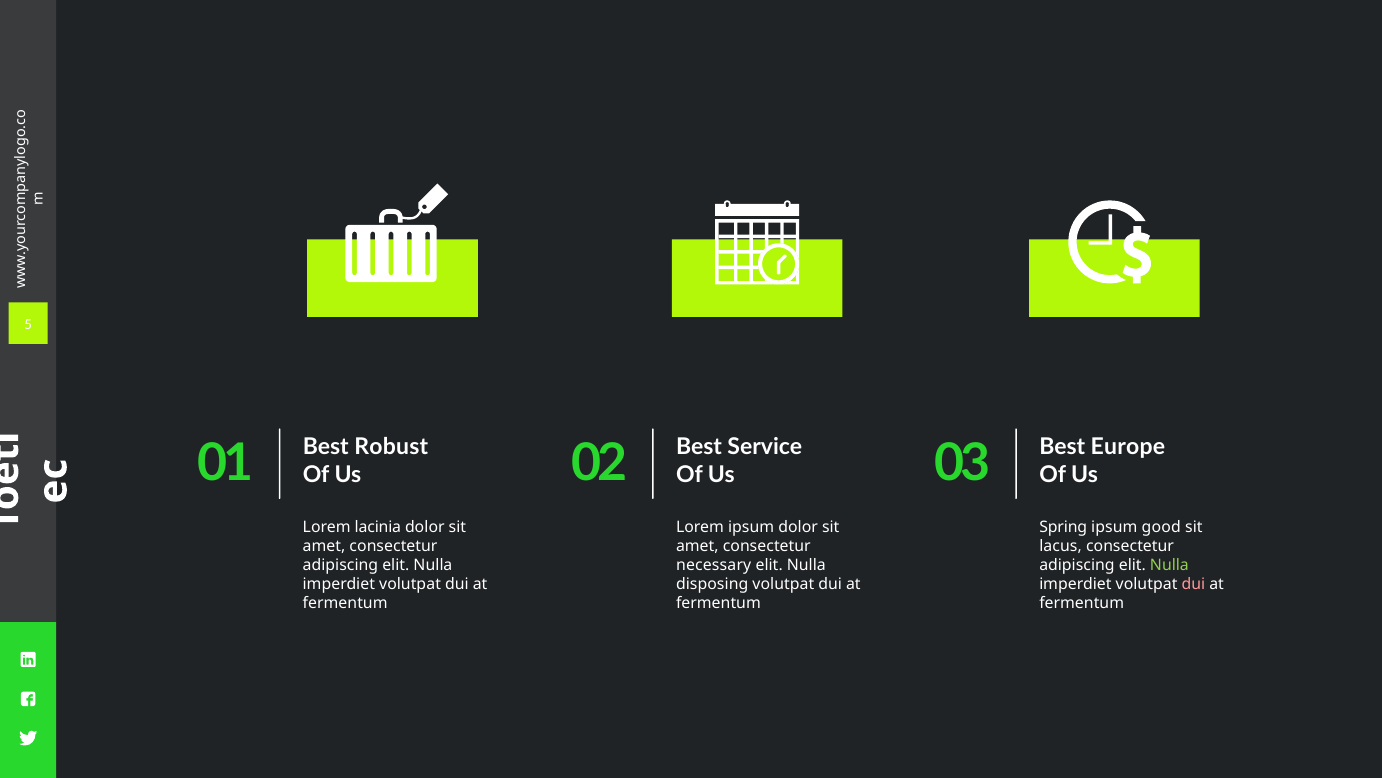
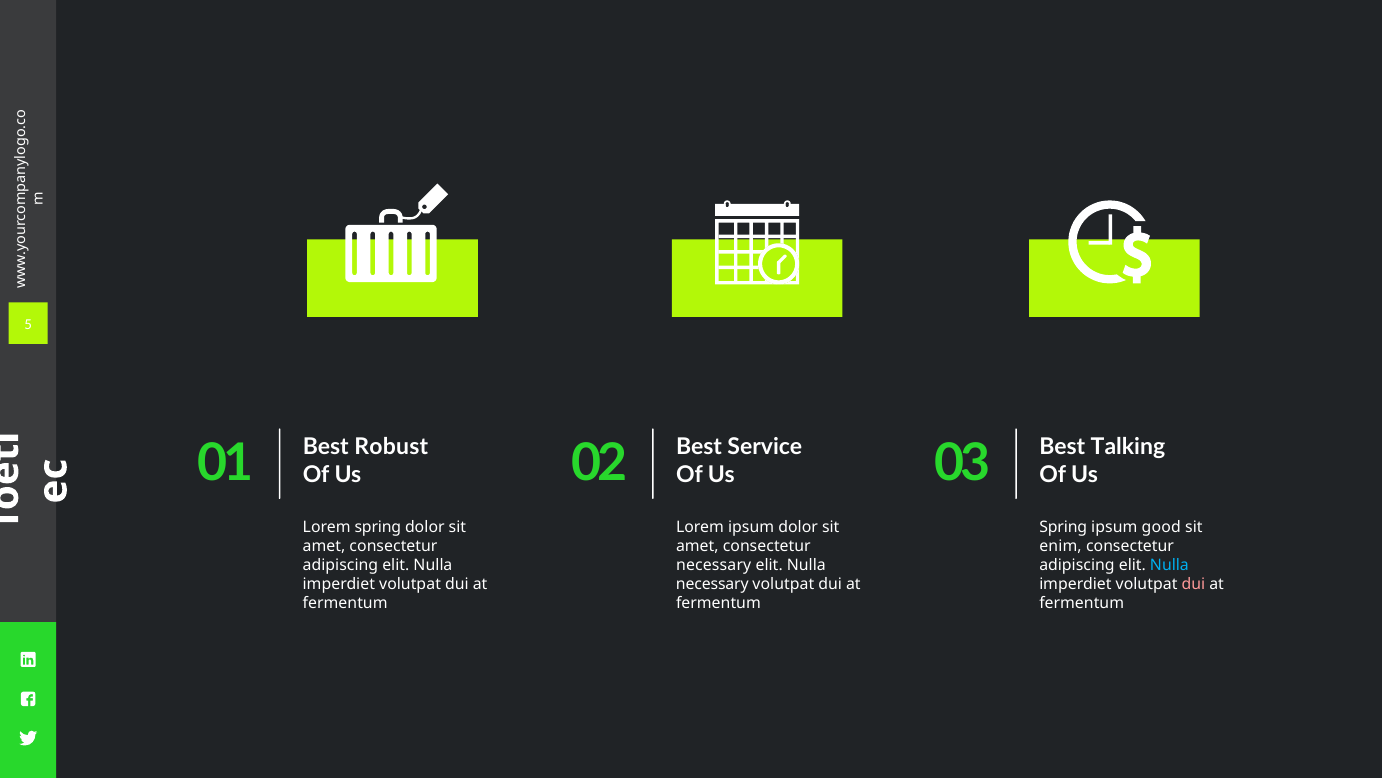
Europe: Europe -> Talking (1128, 447)
Lorem lacinia: lacinia -> spring (378, 526)
lacus: lacus -> enim (1060, 545)
Nulla colour: light green -> light blue (1169, 564)
disposing: disposing -> necessary (712, 583)
